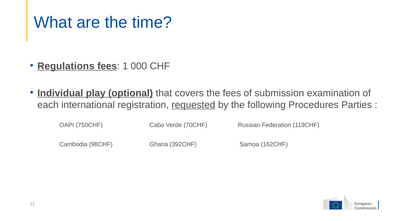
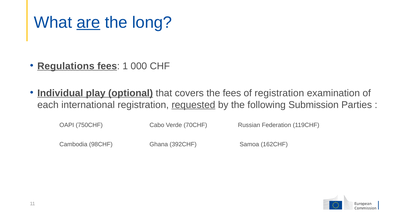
are underline: none -> present (88, 23)
time: time -> long (152, 23)
of submission: submission -> registration (279, 93)
Procedures: Procedures -> Submission (314, 105)
